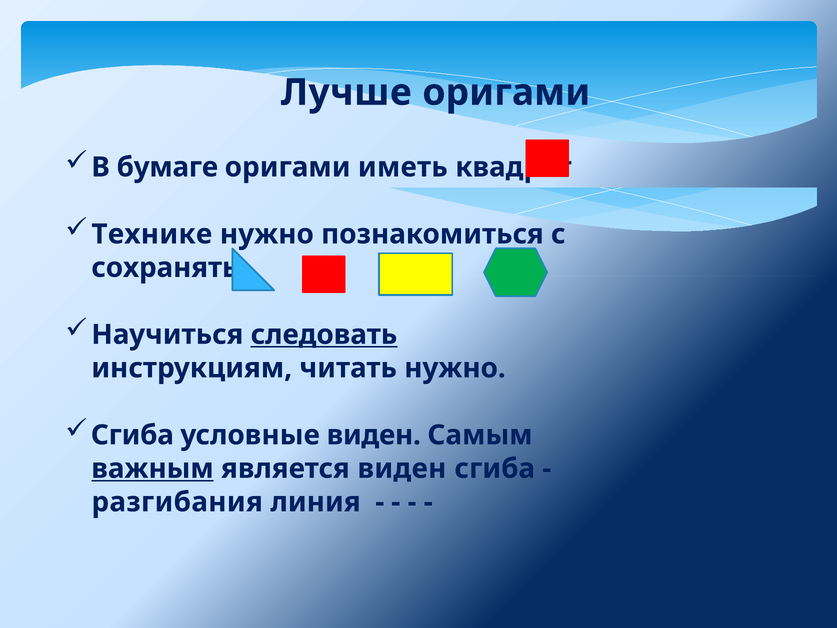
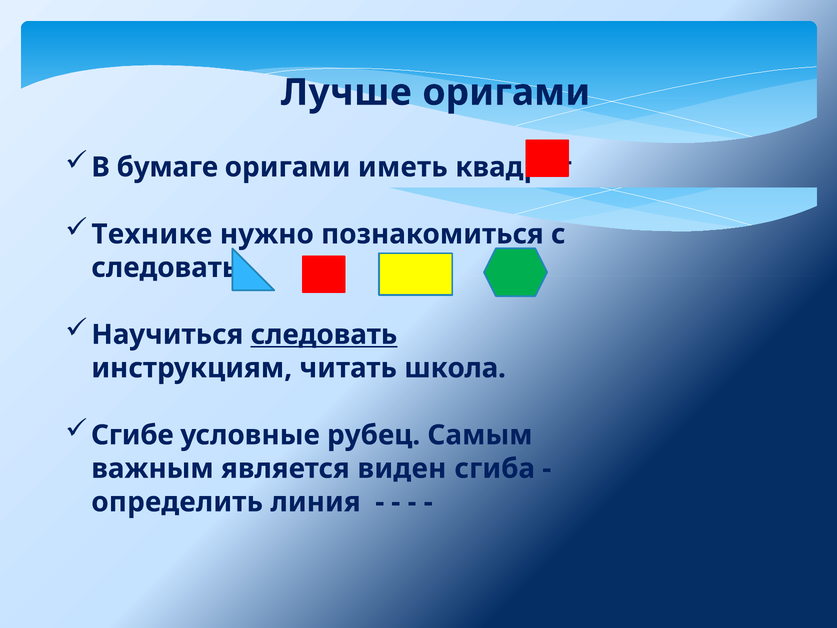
сохранять: сохранять -> следовать (165, 268)
читать нужно: нужно -> школа (455, 368)
Сгиба: Сгиба -> Сгибе (132, 435)
условные виден: виден -> рубец (374, 435)
важным underline: present -> none (153, 468)
разгибания: разгибания -> определить (177, 502)
